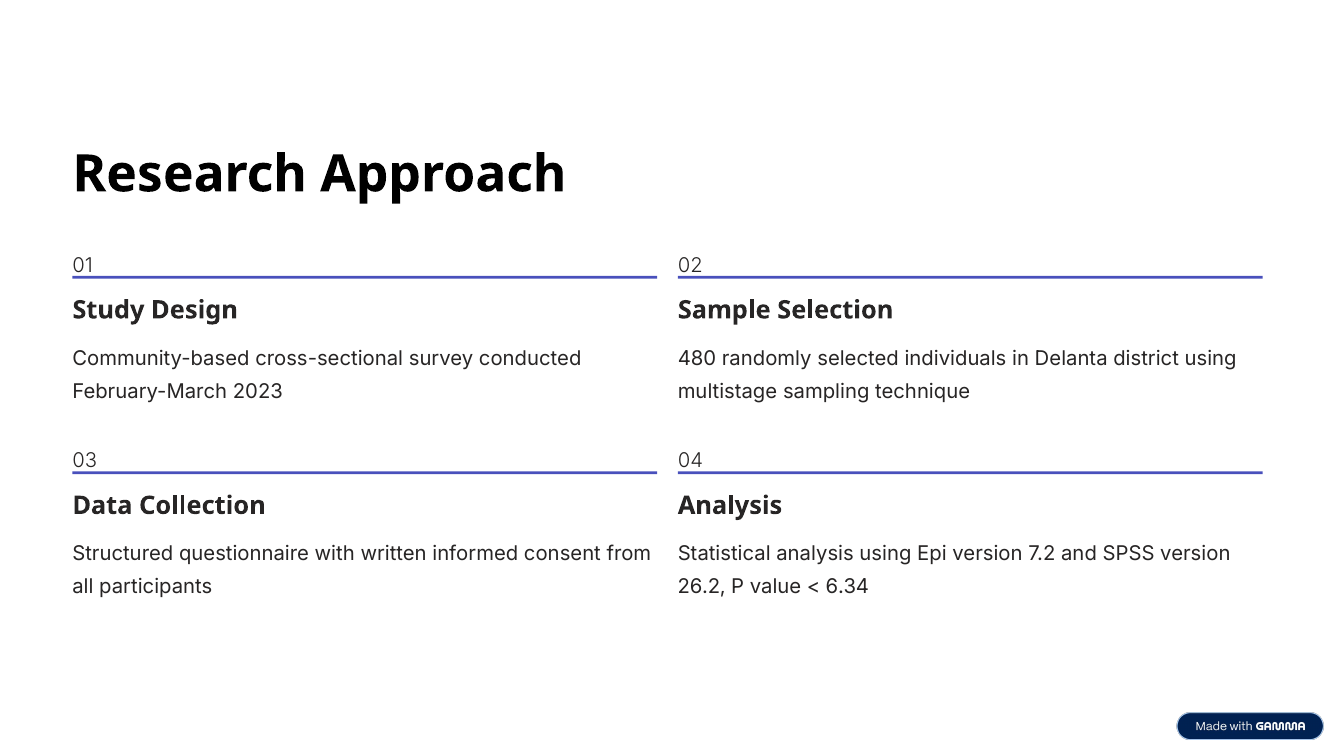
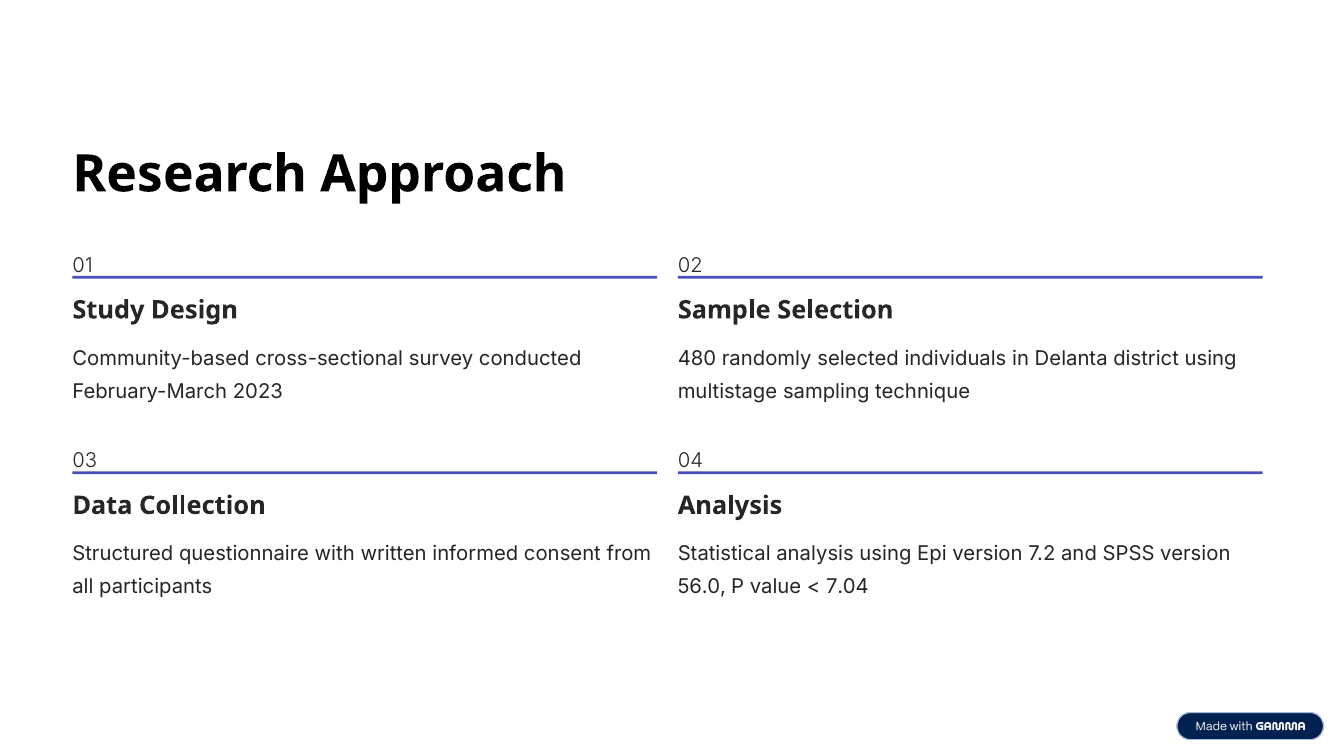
26.2: 26.2 -> 56.0 (702, 587)
6.34: 6.34 -> 7.04 (847, 587)
